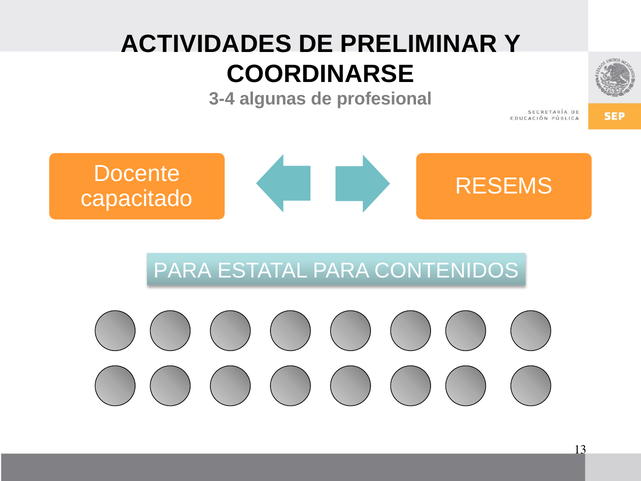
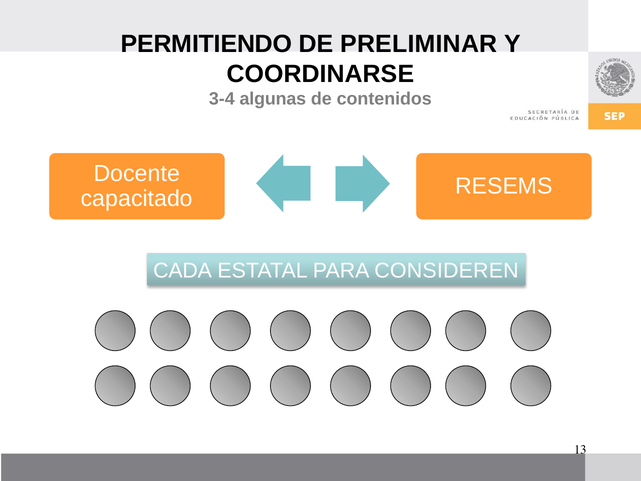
ACTIVIDADES: ACTIVIDADES -> PERMITIENDO (206, 44)
profesional: profesional -> contenidos (384, 99)
PARA: PARA -> CADA (183, 271)
CONTENIDOS: CONTENIDOS -> CONSIDEREN (446, 271)
